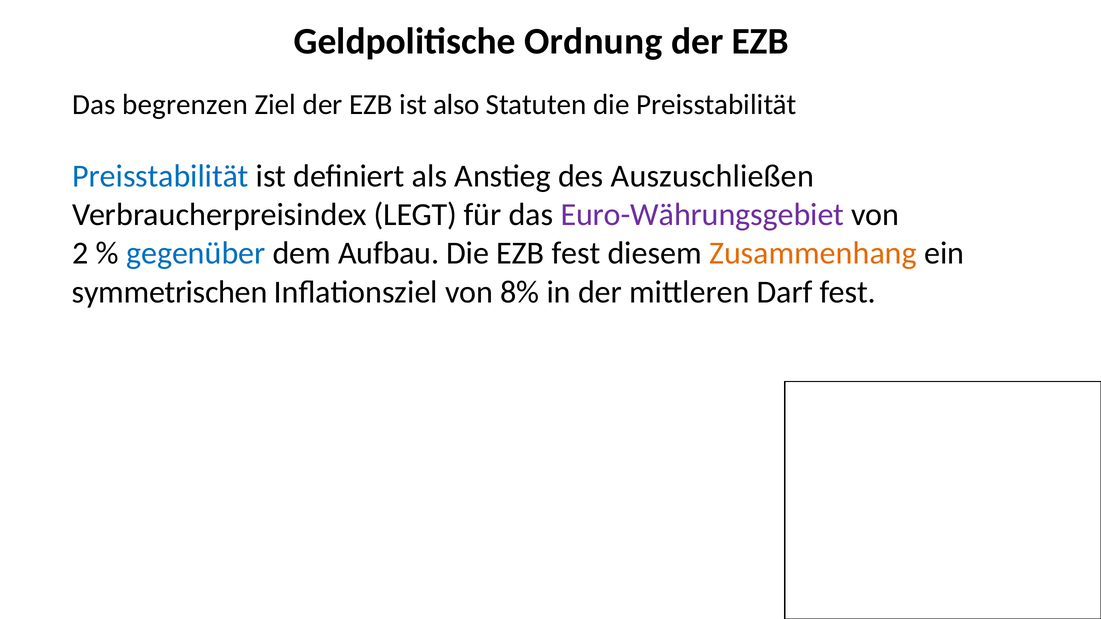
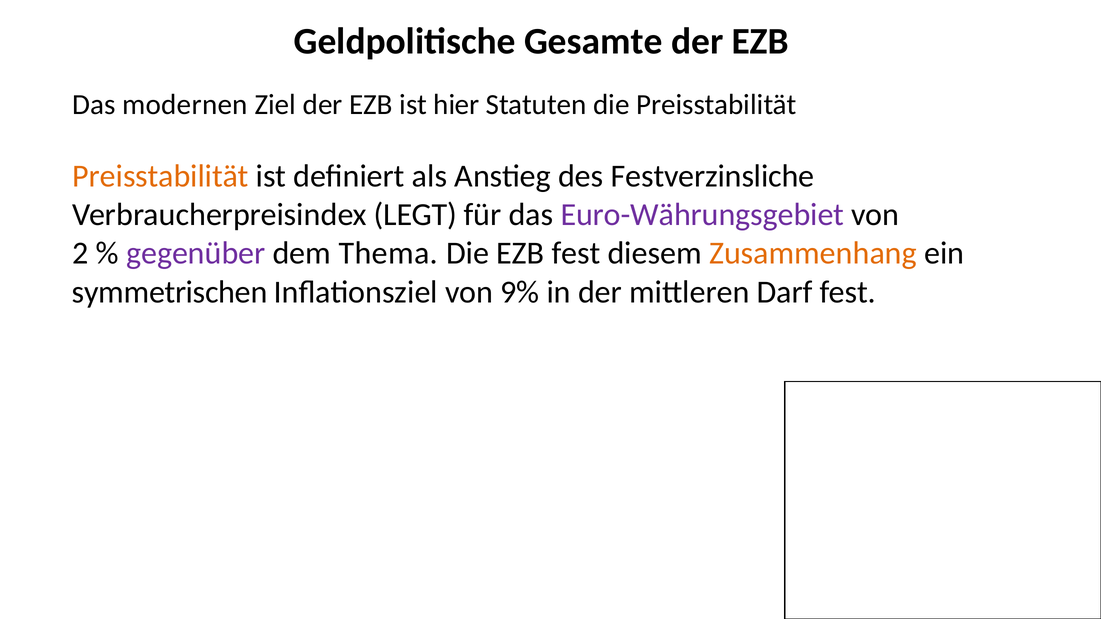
Ordnung: Ordnung -> Gesamte (593, 41)
begrenzen: begrenzen -> modernen (185, 104)
also: also -> hier (456, 104)
Preisstabilität colour: blue -> orange (161, 176)
Auszuschließen: Auszuschließen -> Festverzinsliche (713, 176)
gegenüber colour: blue -> purple (196, 254)
Aufbau: Aufbau -> Thema (388, 254)
8%: 8% -> 9% (520, 292)
